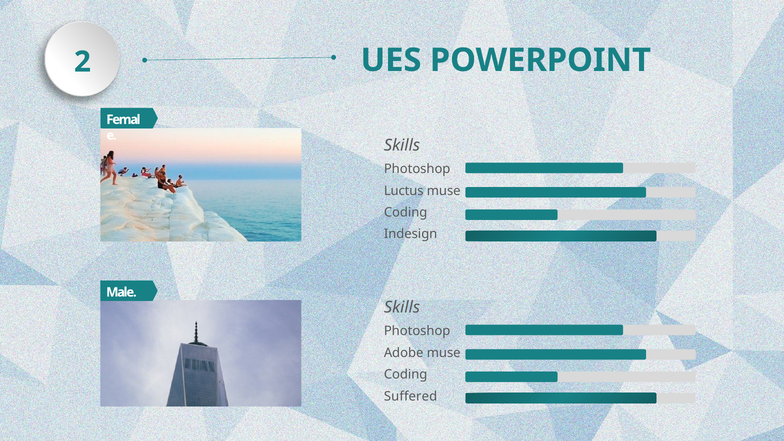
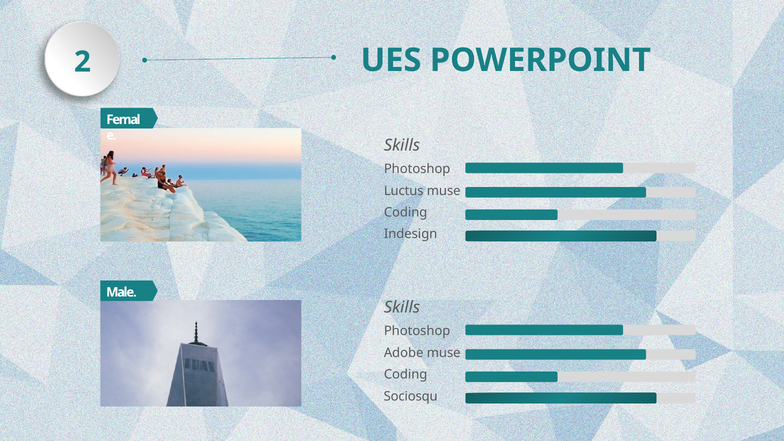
Suffered: Suffered -> Sociosqu (411, 396)
